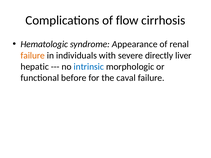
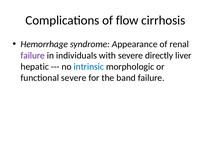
Hematologic: Hematologic -> Hemorrhage (44, 44)
failure colour: orange -> purple (33, 56)
functional before: before -> severe (74, 78)
caval: caval -> band (126, 78)
